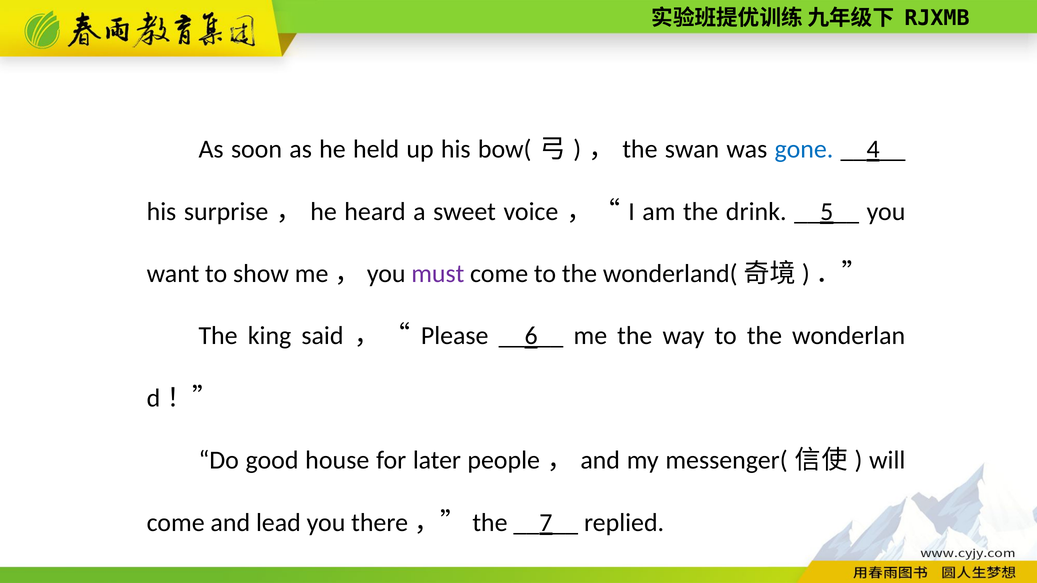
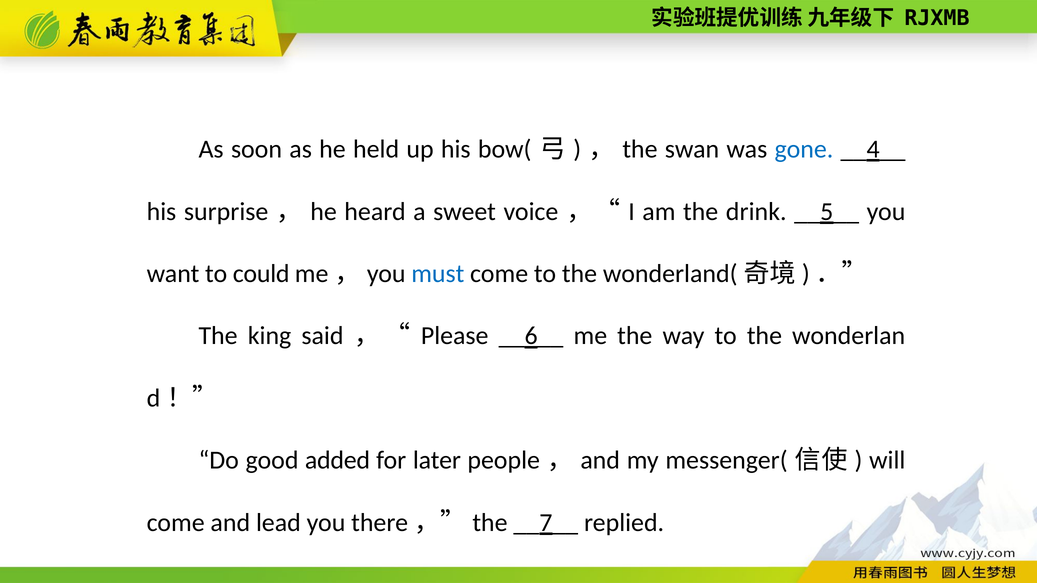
show: show -> could (261, 274)
must colour: purple -> blue (438, 274)
house: house -> added (337, 461)
